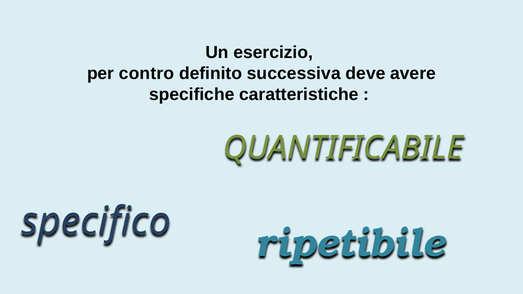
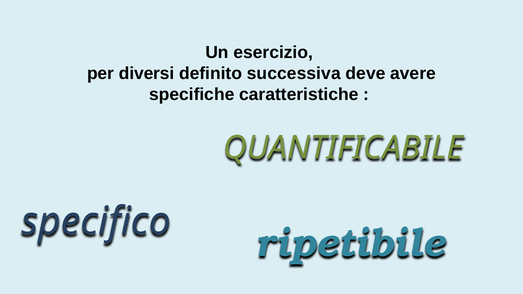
contro: contro -> diversi (147, 74)
